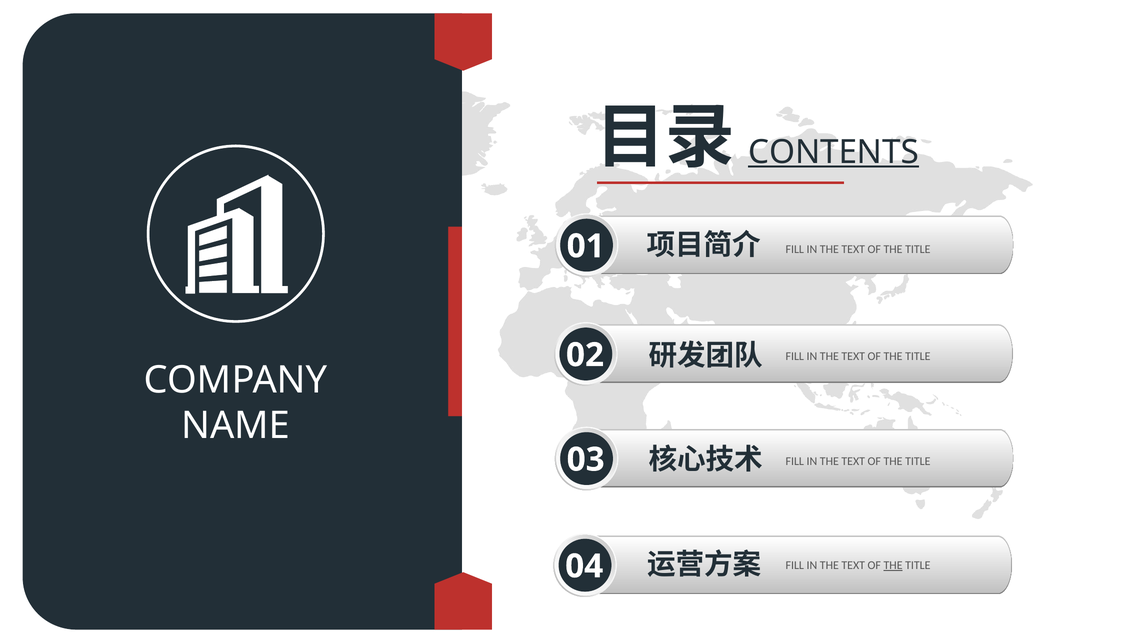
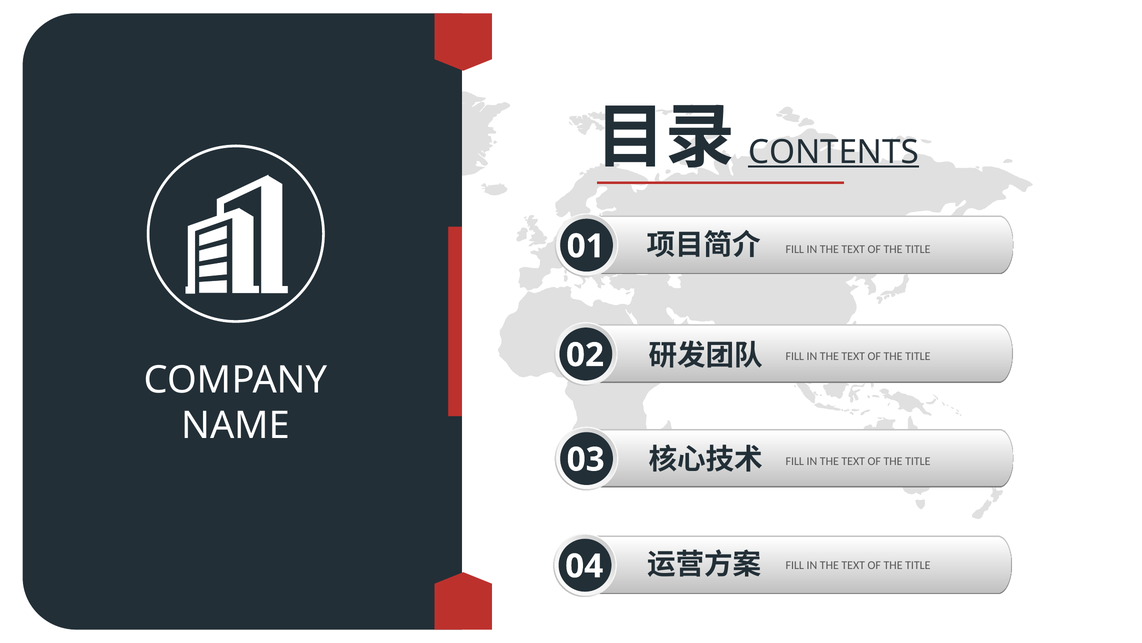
THE underline: present -> none (893, 565)
